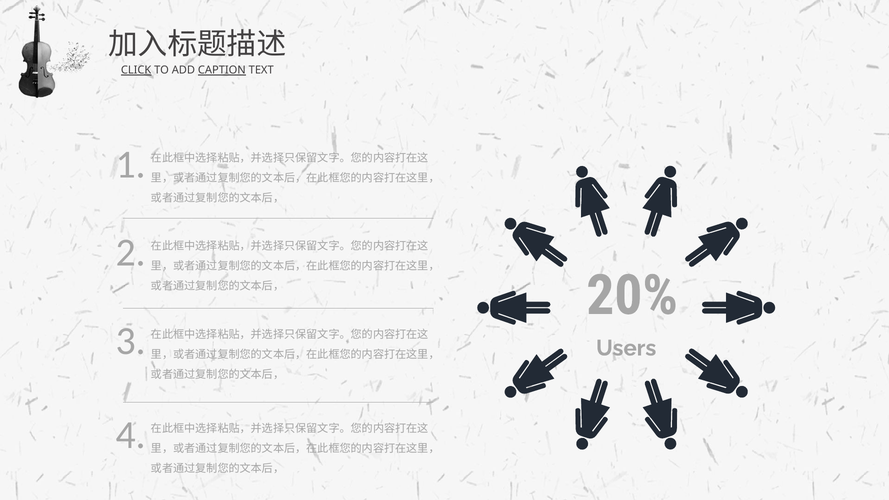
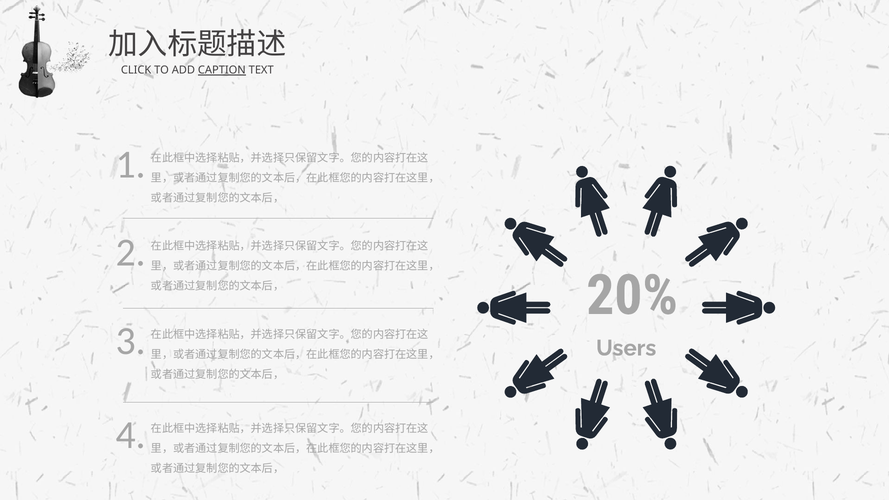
CLICK underline: present -> none (136, 70)
